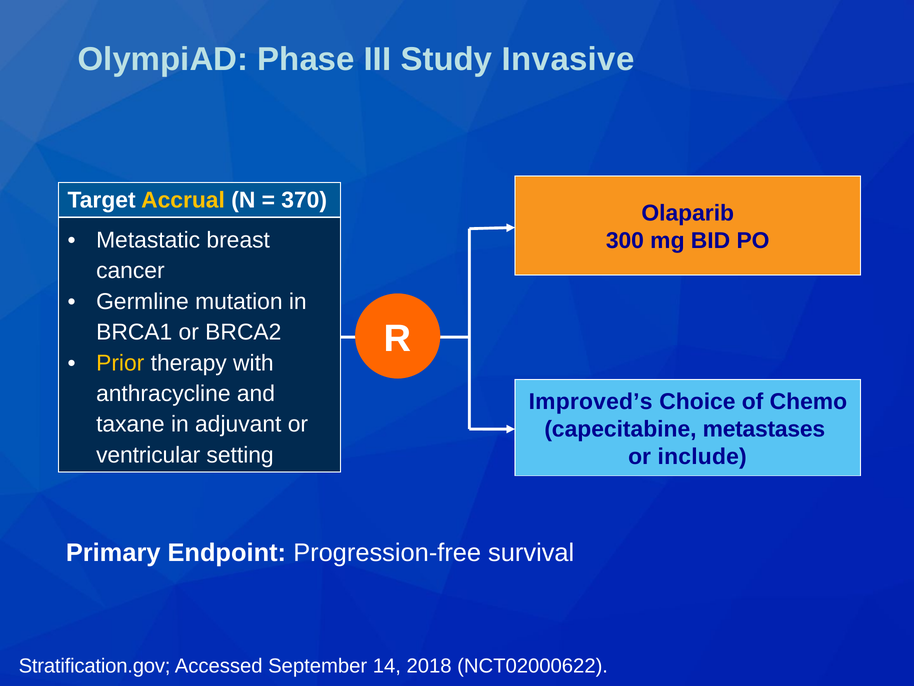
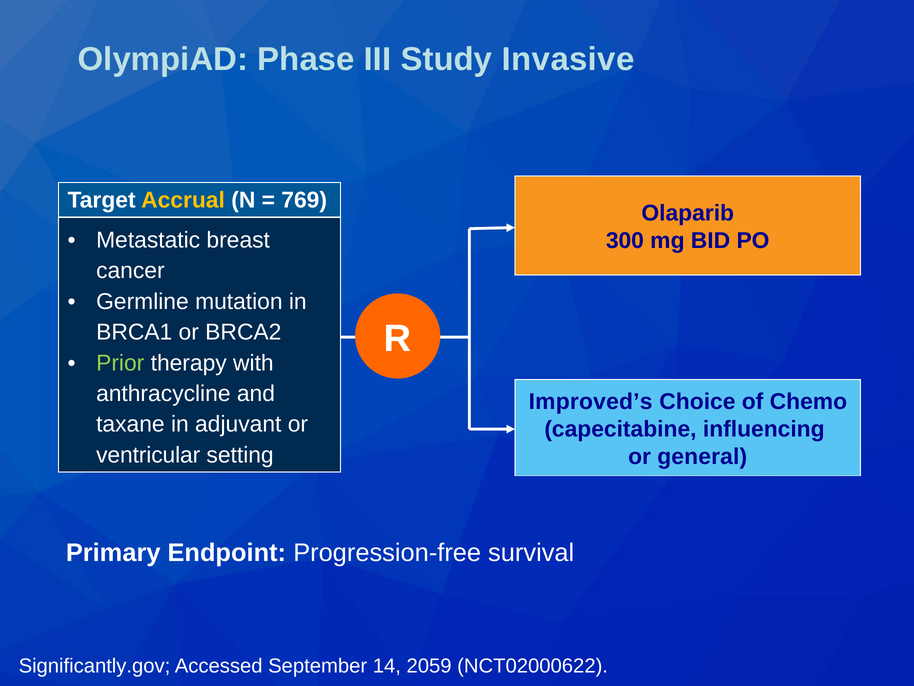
370: 370 -> 769 (304, 200)
Prior colour: yellow -> light green (120, 363)
metastases: metastases -> influencing (764, 429)
include: include -> general (702, 456)
Stratification.gov: Stratification.gov -> Significantly.gov (94, 666)
2018: 2018 -> 2059 (429, 666)
